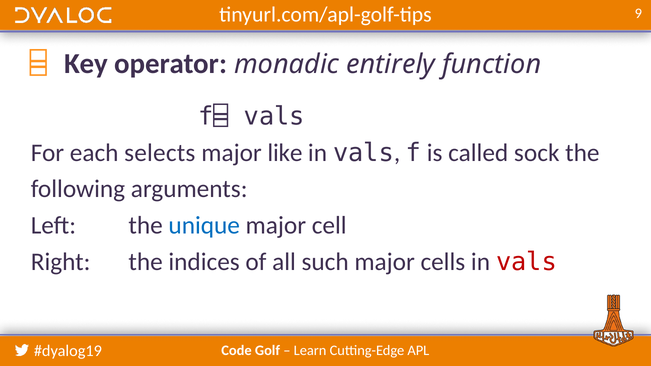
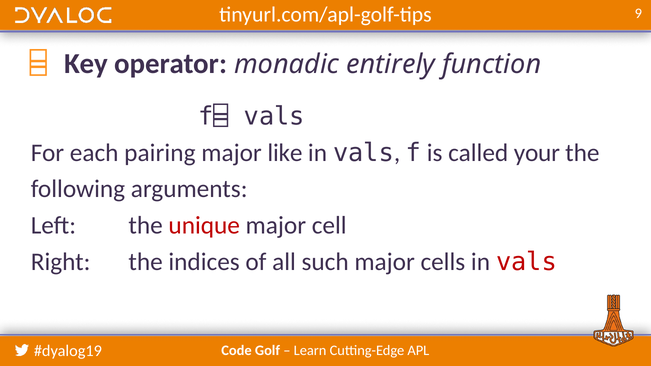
selects: selects -> pairing (160, 153)
sock: sock -> your (537, 153)
unique colour: blue -> red (204, 225)
